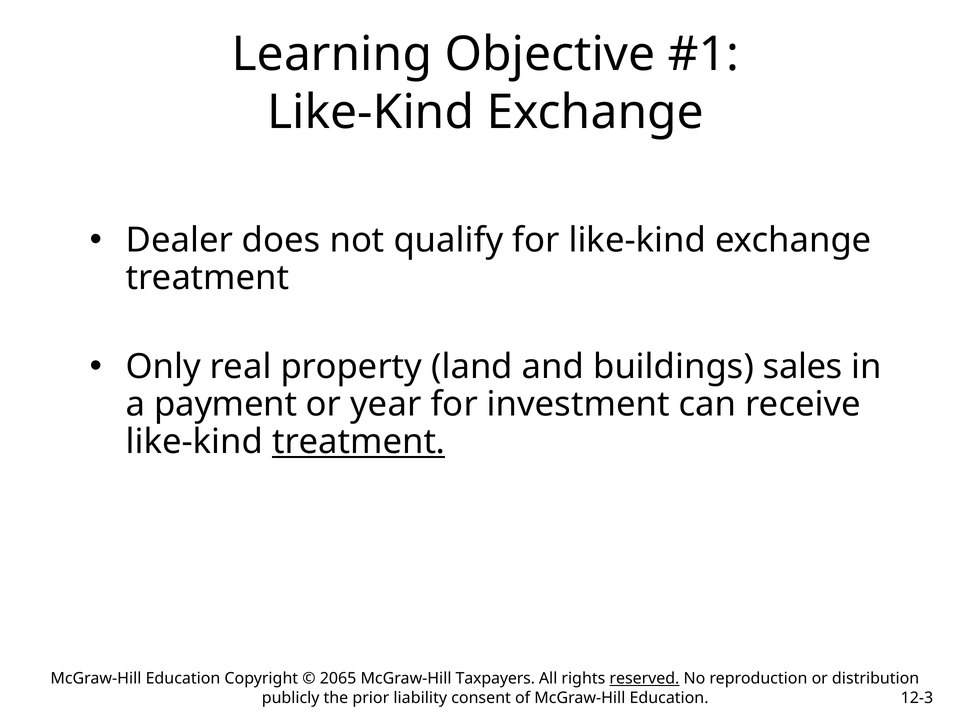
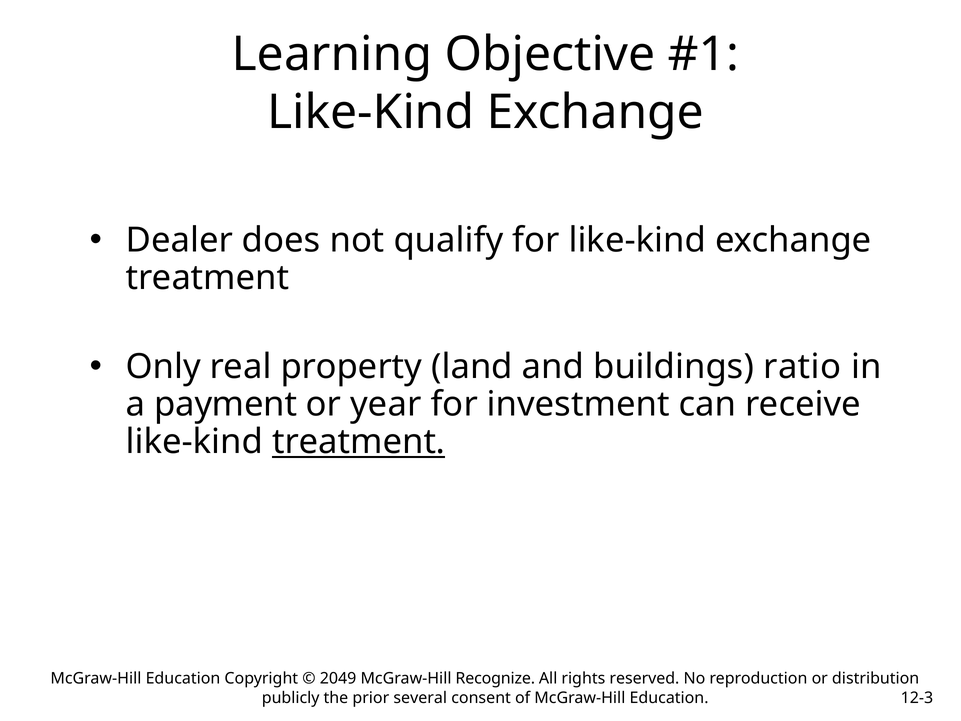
sales: sales -> ratio (802, 367)
2065: 2065 -> 2049 (338, 678)
Taxpayers: Taxpayers -> Recognize (495, 678)
reserved underline: present -> none (644, 678)
liability: liability -> several (420, 698)
